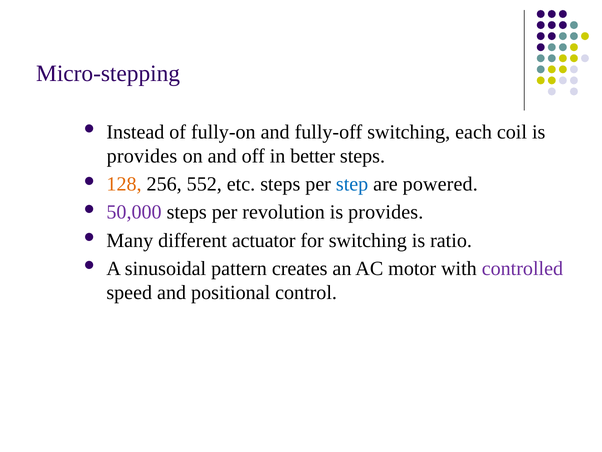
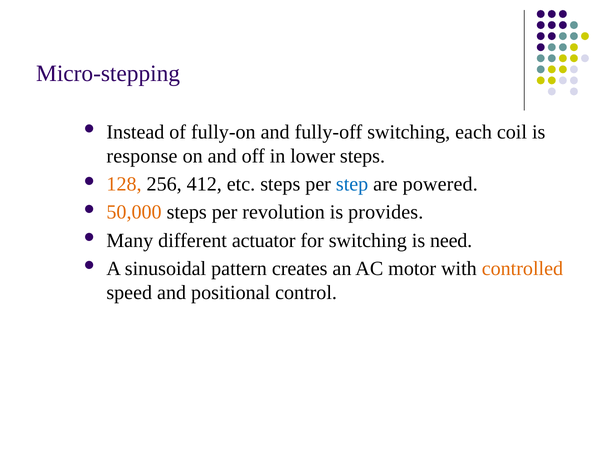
provides: provides -> response (142, 156)
better: better -> lower (313, 156)
552: 552 -> 412 (204, 184)
50,000 colour: purple -> orange (134, 212)
ratio: ratio -> need (451, 240)
controlled colour: purple -> orange (522, 268)
